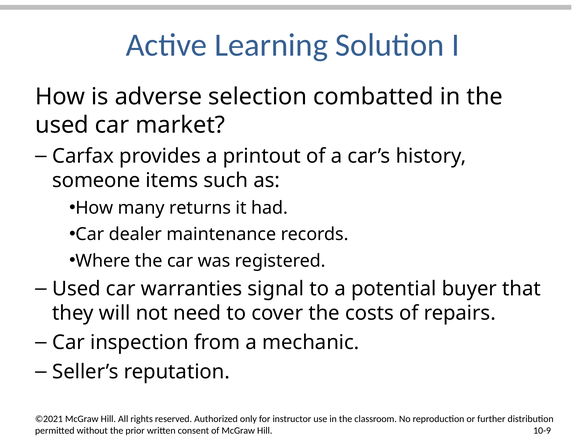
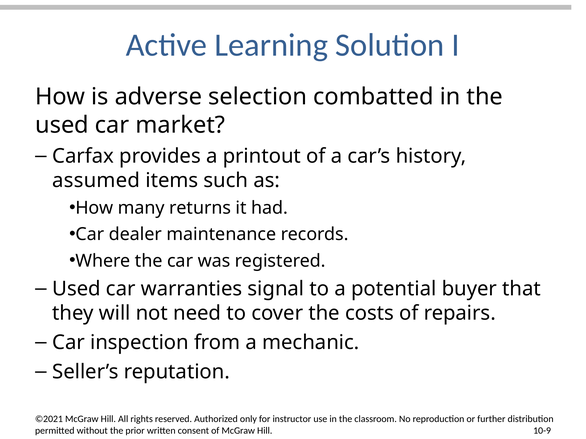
someone: someone -> assumed (96, 181)
